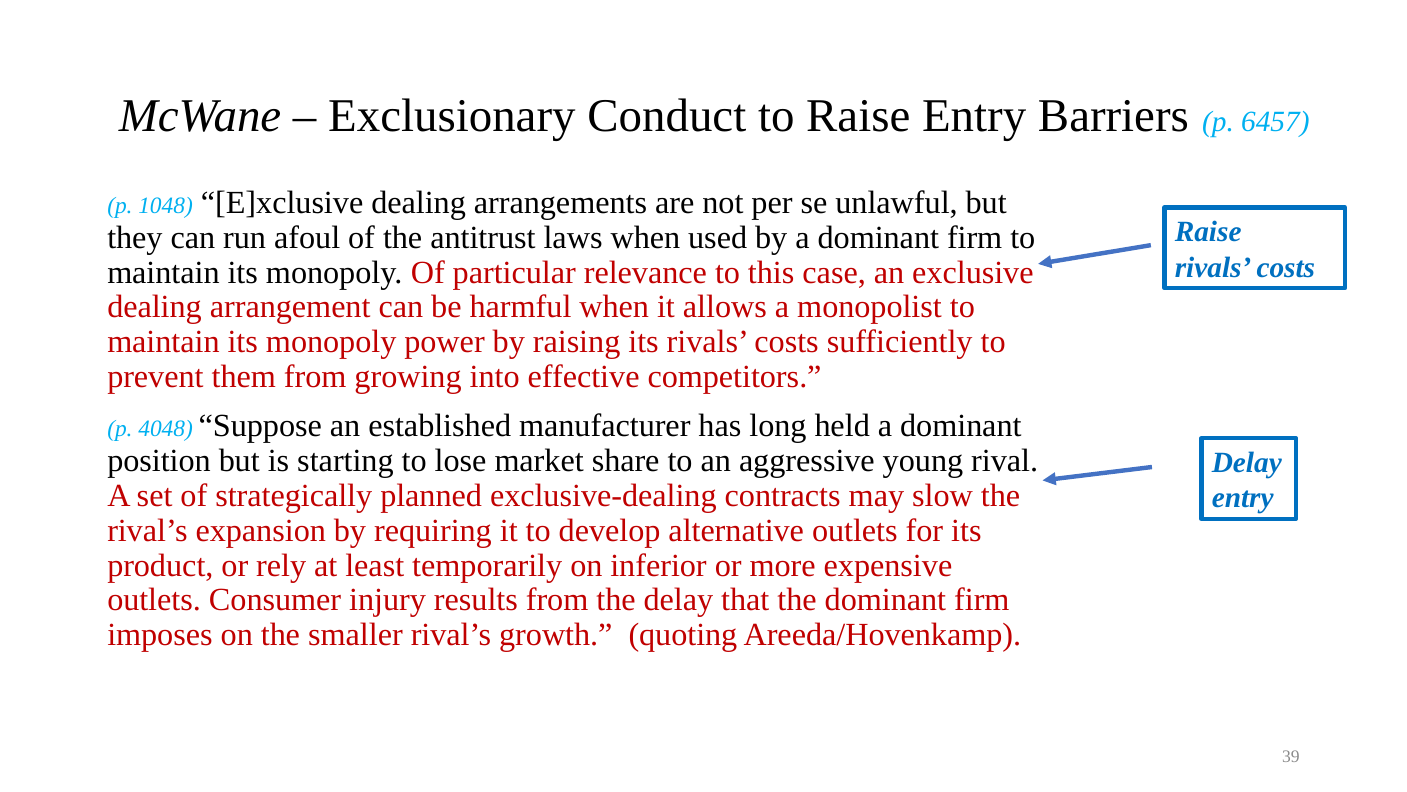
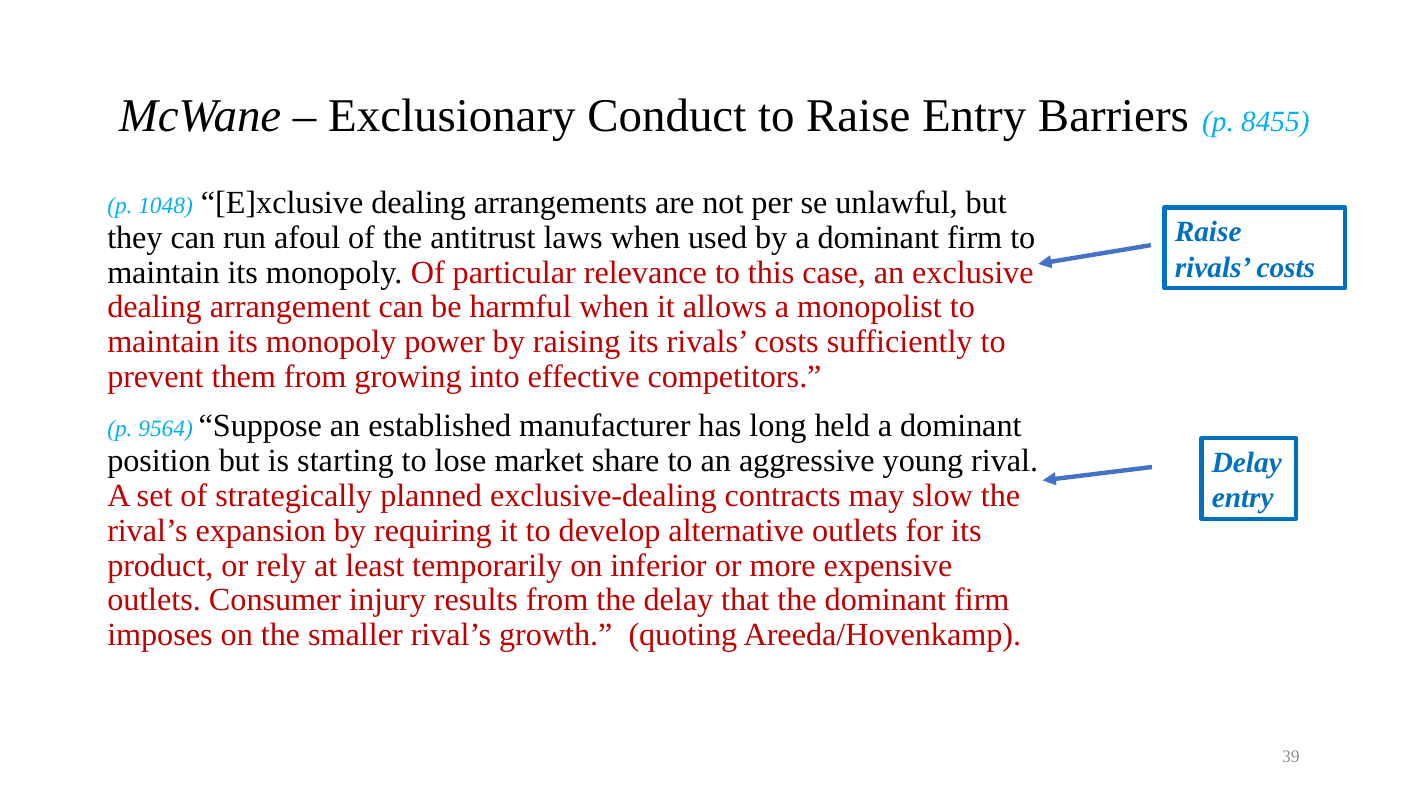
6457: 6457 -> 8455 (1275, 122)
4048: 4048 -> 9564 (166, 429)
